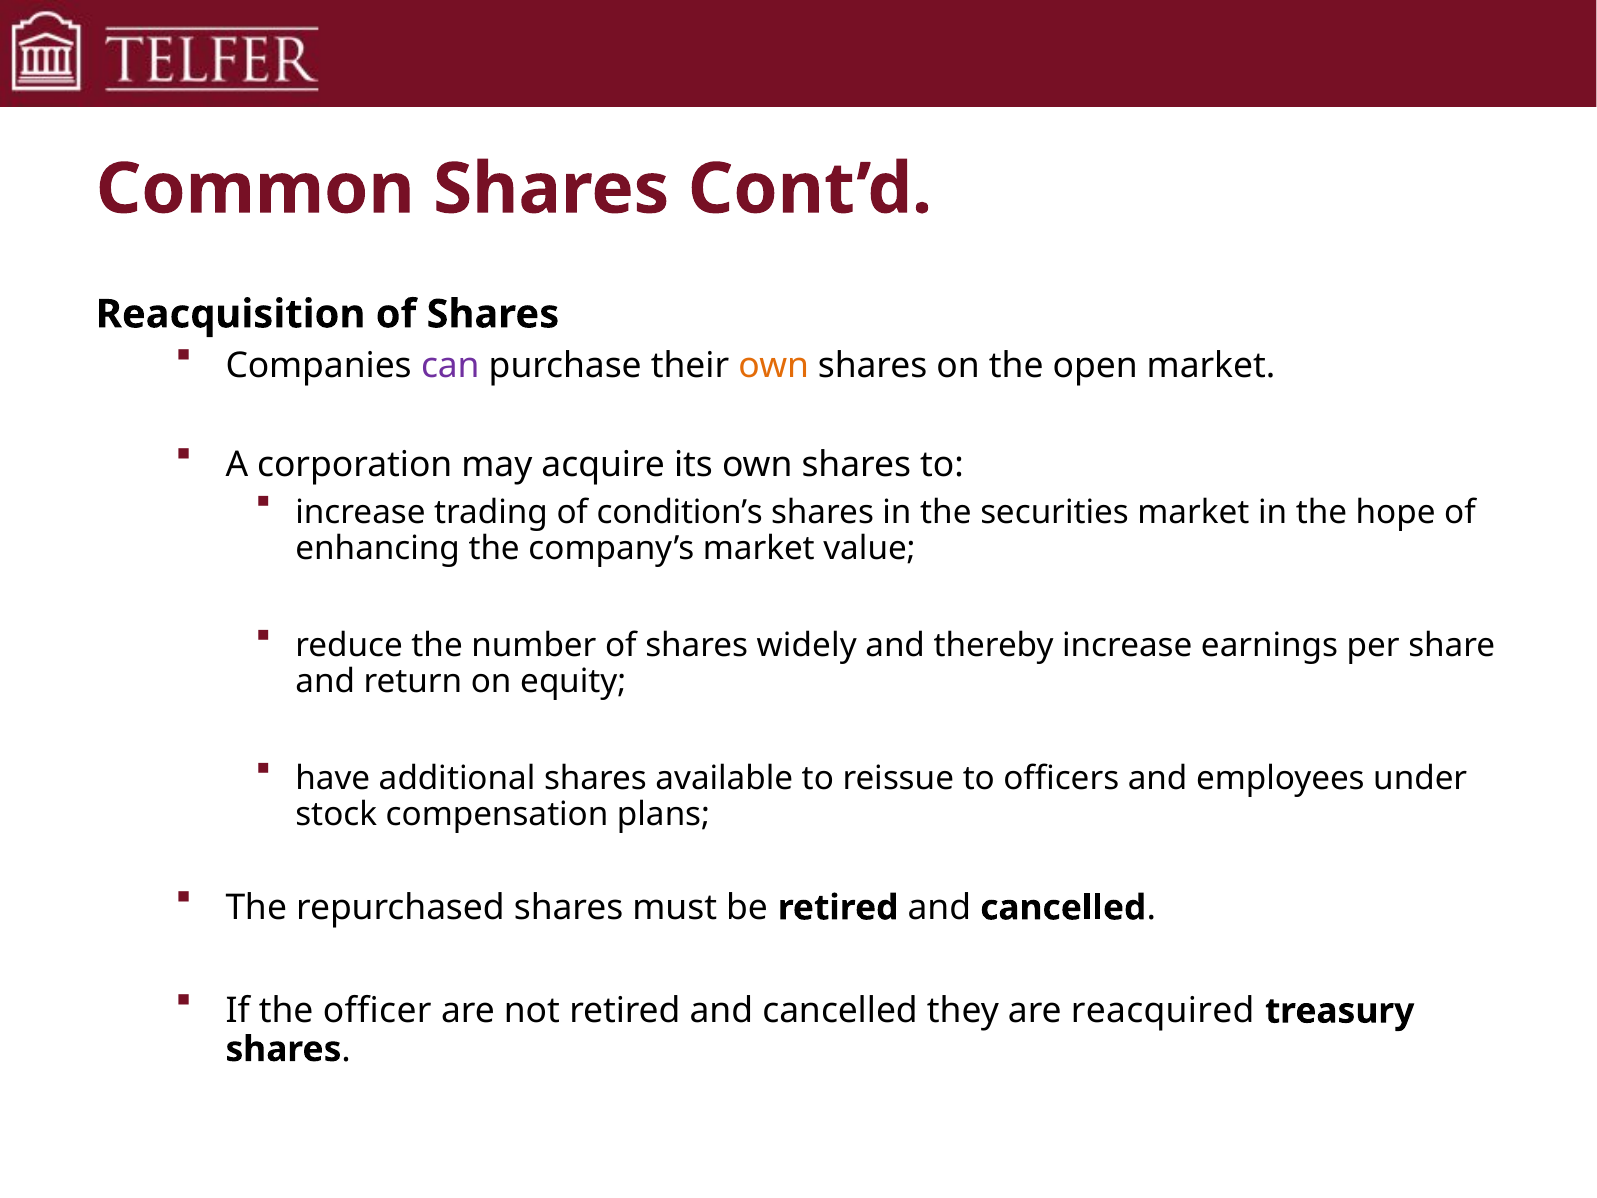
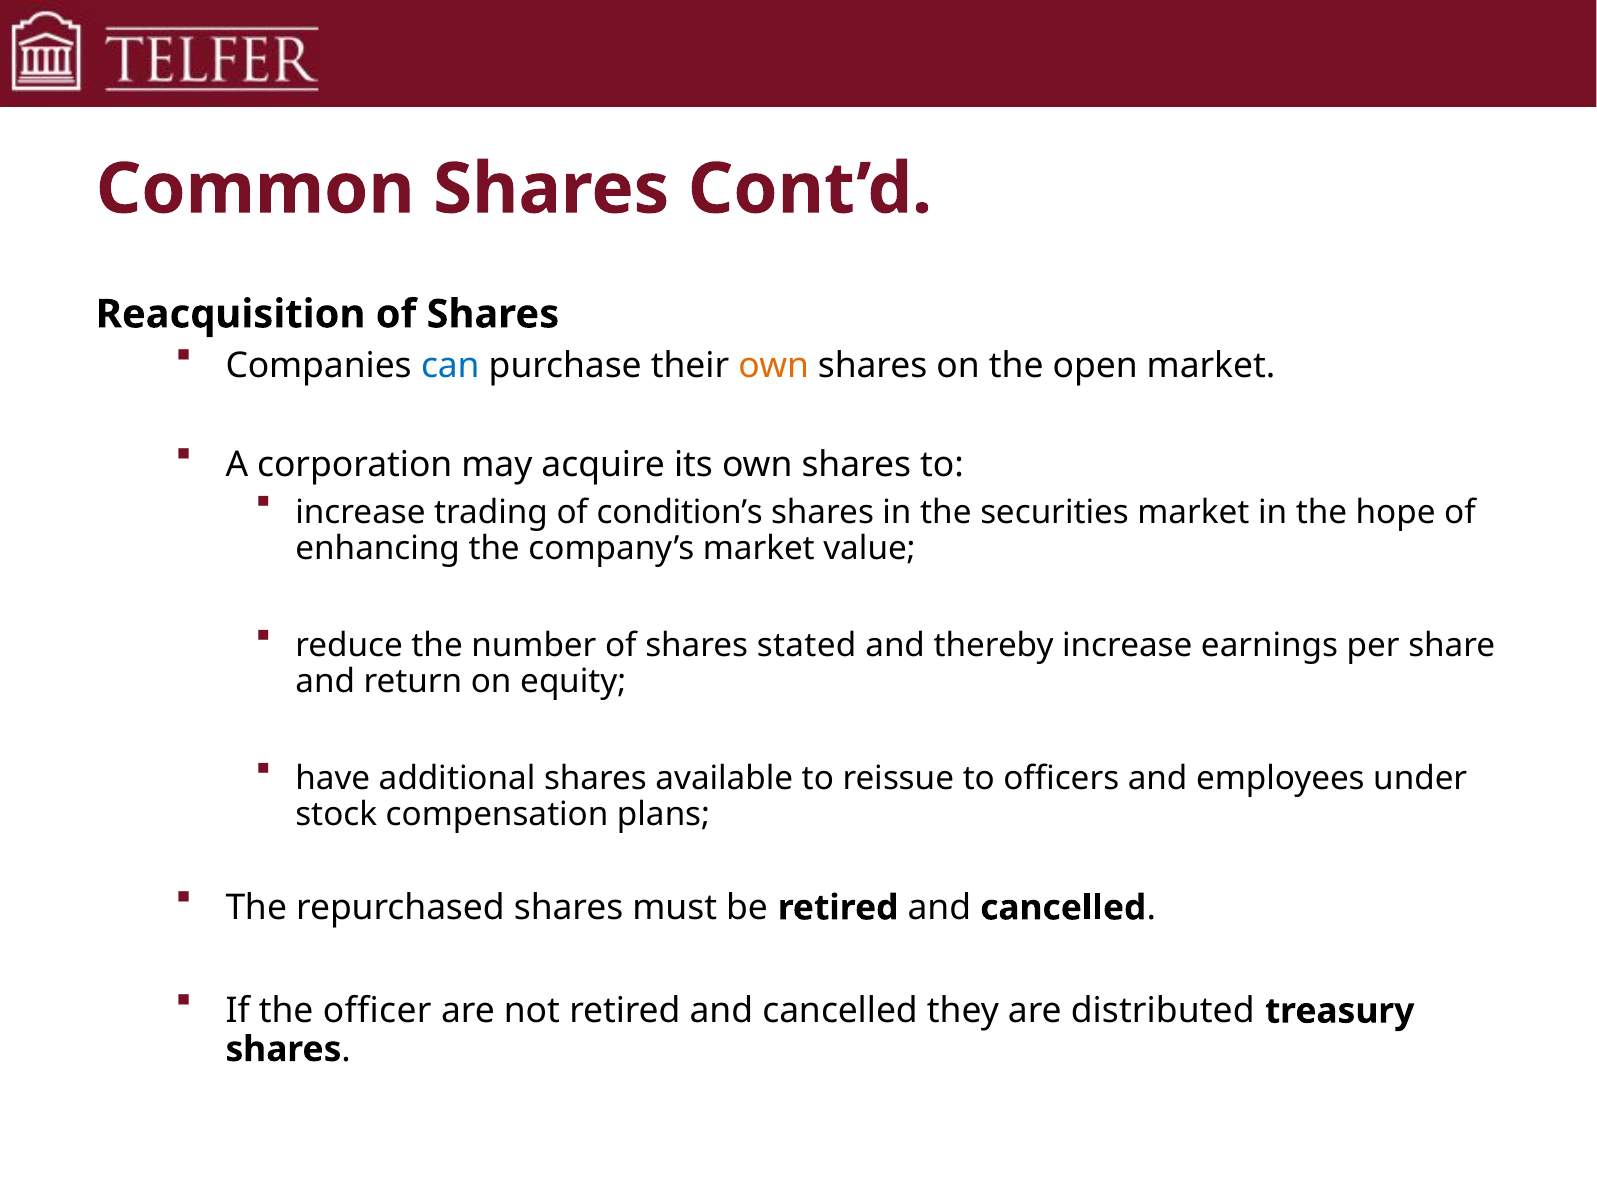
can colour: purple -> blue (450, 366)
widely: widely -> stated (807, 645)
reacquired: reacquired -> distributed (1163, 1011)
